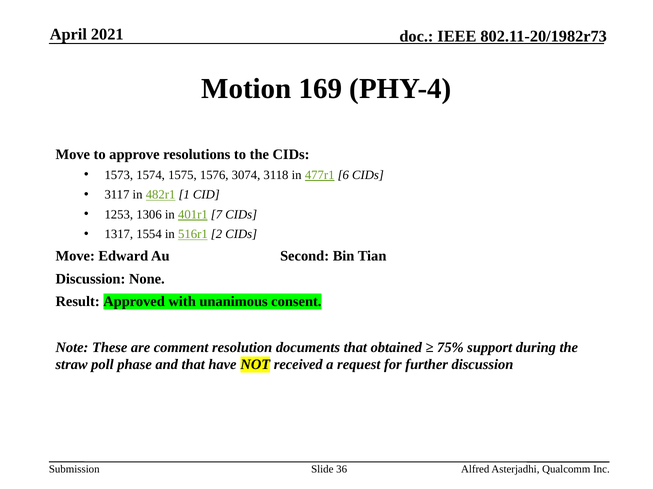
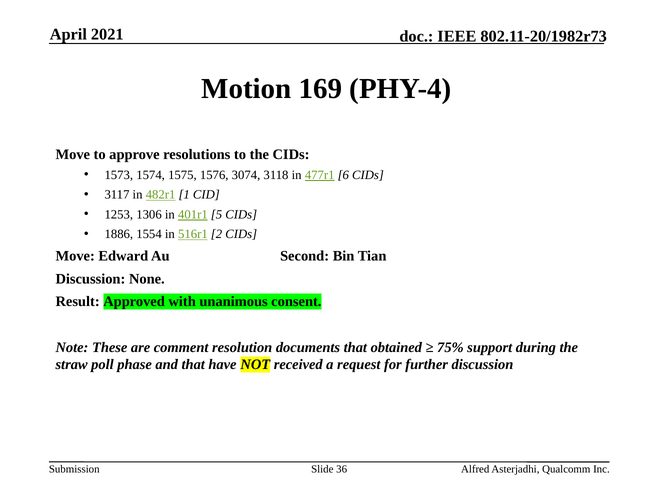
7: 7 -> 5 (217, 215)
1317: 1317 -> 1886 (119, 235)
